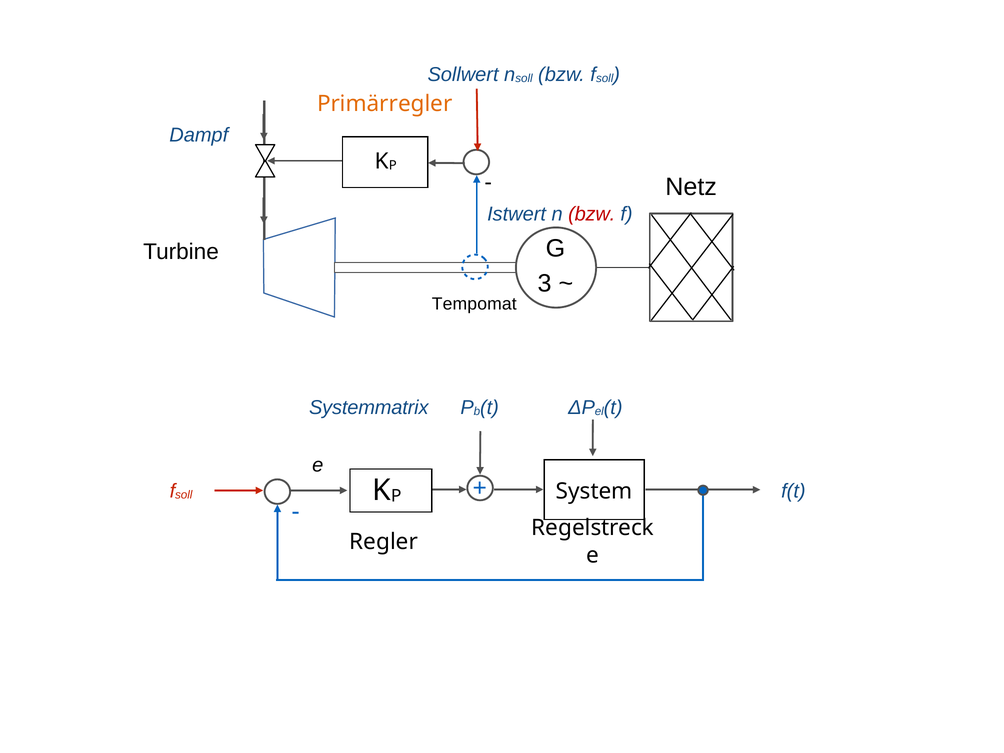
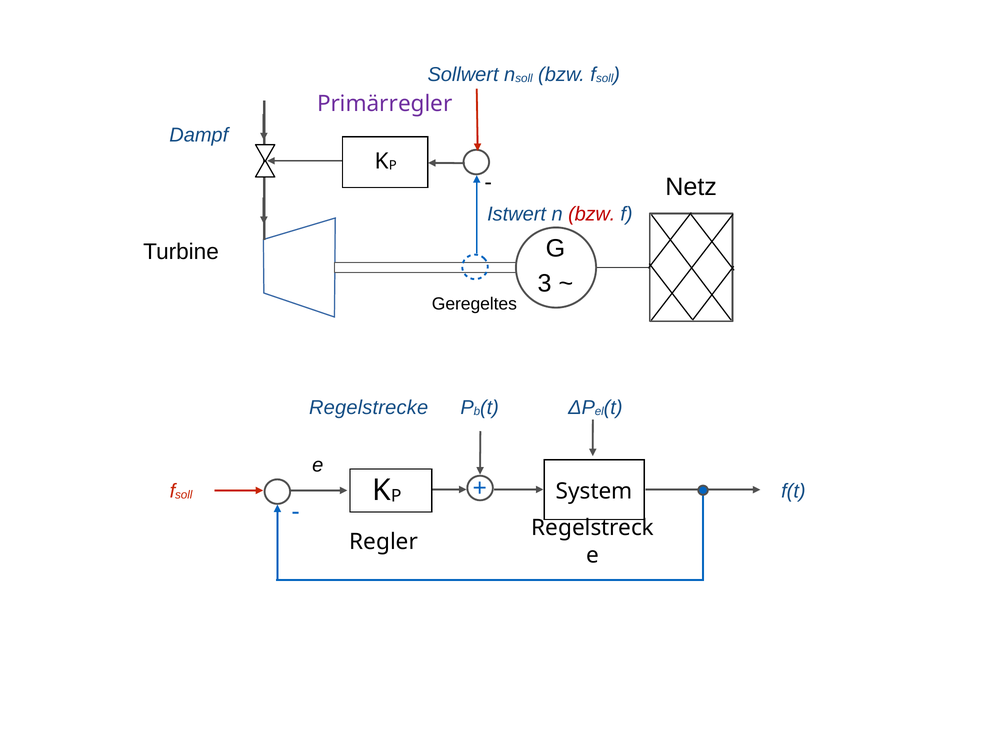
Primärregler colour: orange -> purple (385, 104)
Tempomat: Tempomat -> Geregeltes (474, 304)
Systemmatrix: Systemmatrix -> Regelstrecke (369, 408)
